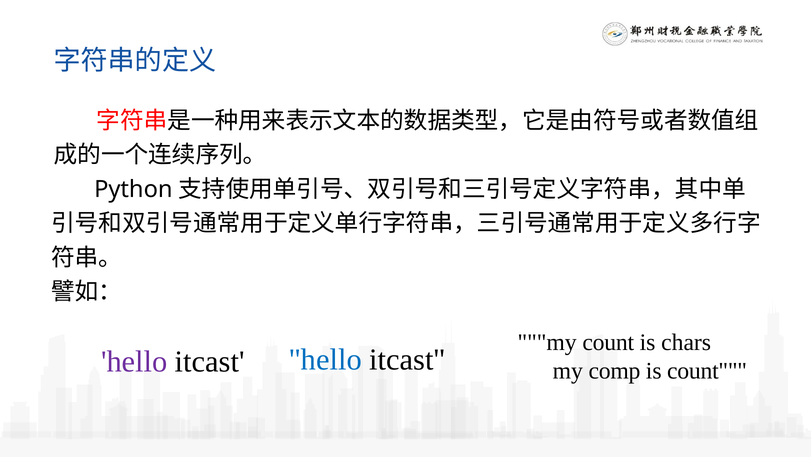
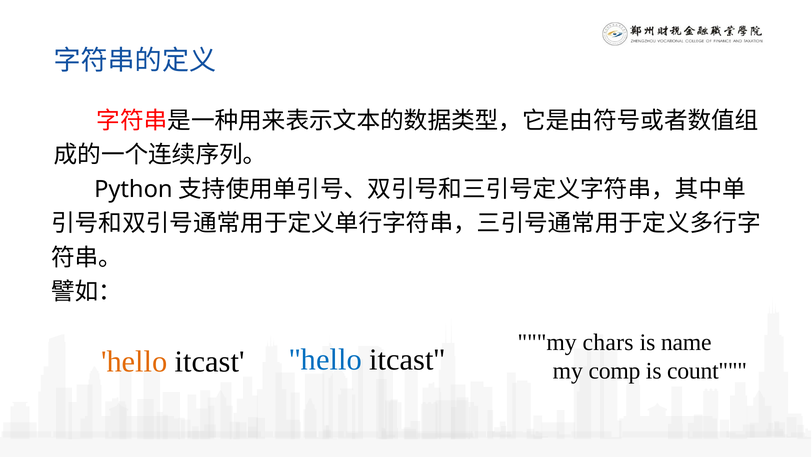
my count: count -> chars (608, 342)
chars: chars -> name (686, 342)
hello colour: purple -> orange (134, 361)
